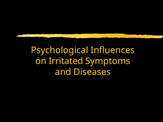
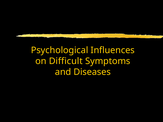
Irritated: Irritated -> Difficult (66, 61)
